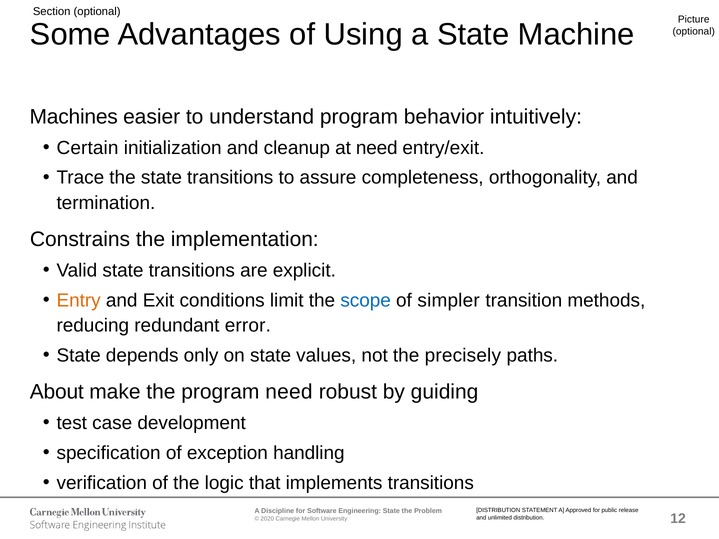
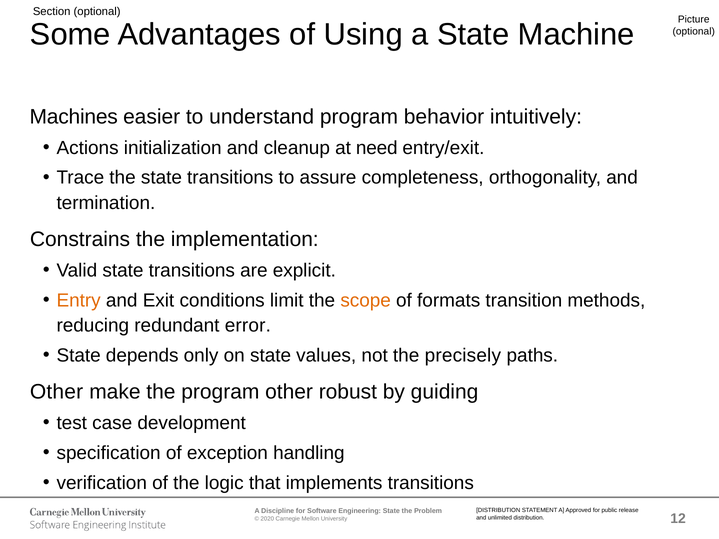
Certain: Certain -> Actions (88, 148)
scope colour: blue -> orange (366, 301)
simpler: simpler -> formats (449, 301)
About: About -> Other (57, 392)
program need: need -> other (289, 392)
